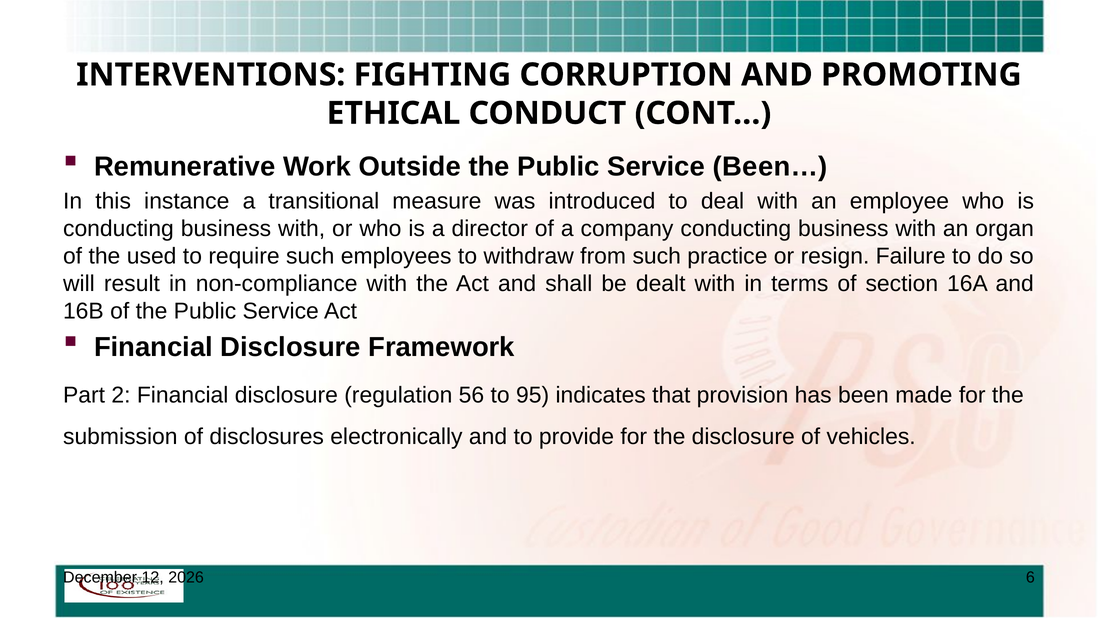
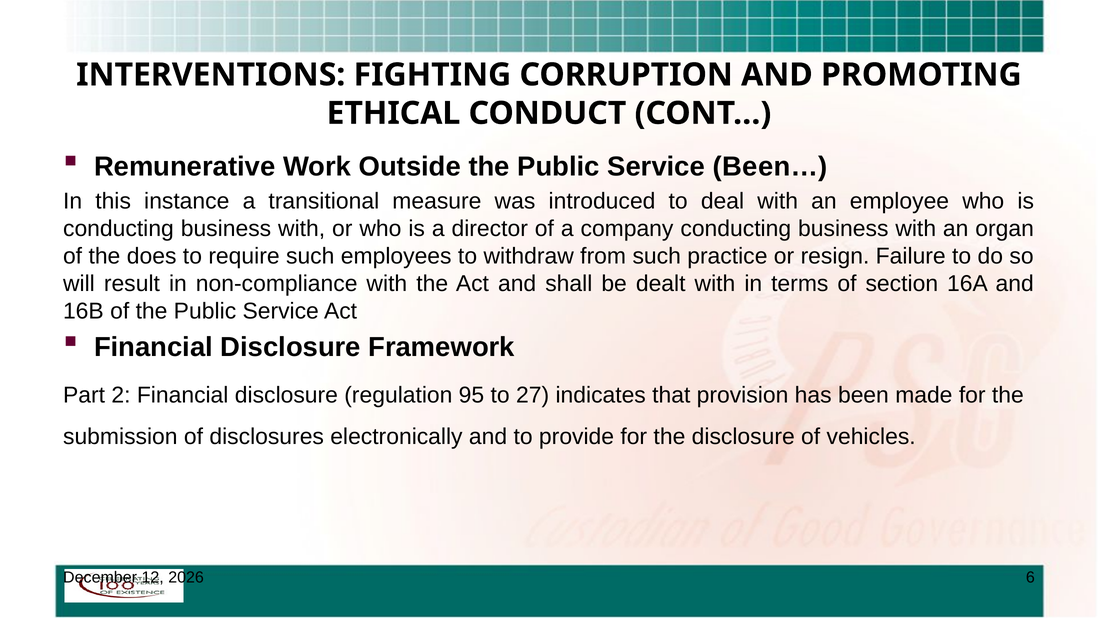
used: used -> does (152, 256)
56: 56 -> 95 (471, 395)
95: 95 -> 27 (533, 395)
